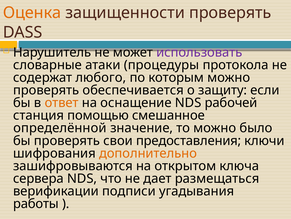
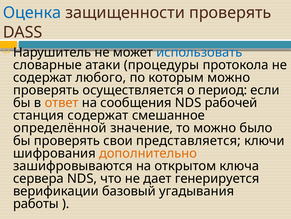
Оценка colour: orange -> blue (32, 13)
использовать colour: purple -> blue (199, 52)
обеспечивается: обеспечивается -> осуществляется (133, 90)
защиту: защиту -> период (223, 90)
оснащение: оснащение -> сообщения (136, 103)
станция помощью: помощью -> содержат (98, 115)
предоставления: предоставления -> представляется (188, 140)
размещаться: размещаться -> генерируется (217, 178)
подписи: подписи -> базовый (129, 191)
